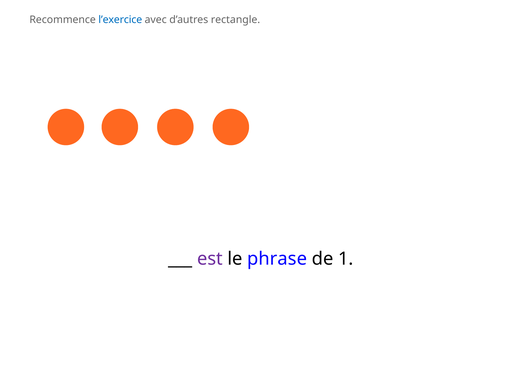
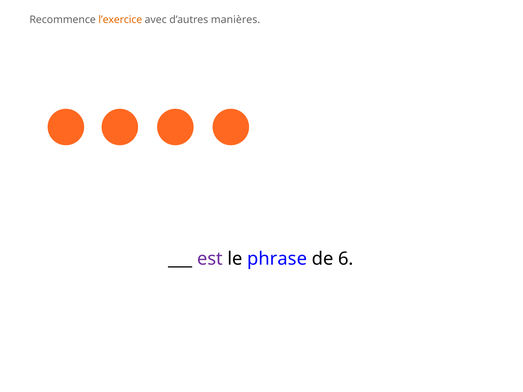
l’exercice colour: blue -> orange (120, 20)
rectangle: rectangle -> manières (236, 20)
1: 1 -> 6 (346, 259)
